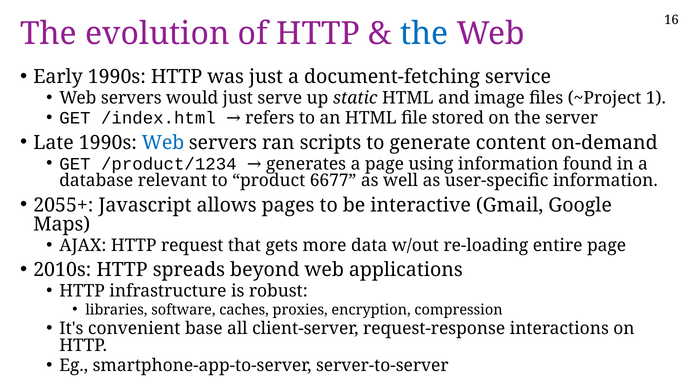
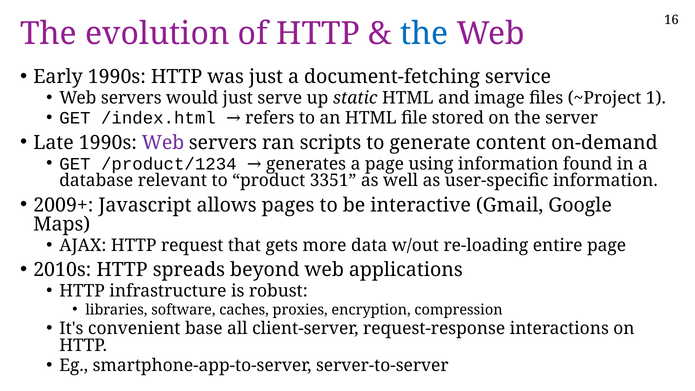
Web colour: blue -> purple (163, 143)
6677: 6677 -> 3351 (333, 181)
2055+: 2055+ -> 2009+ (63, 205)
